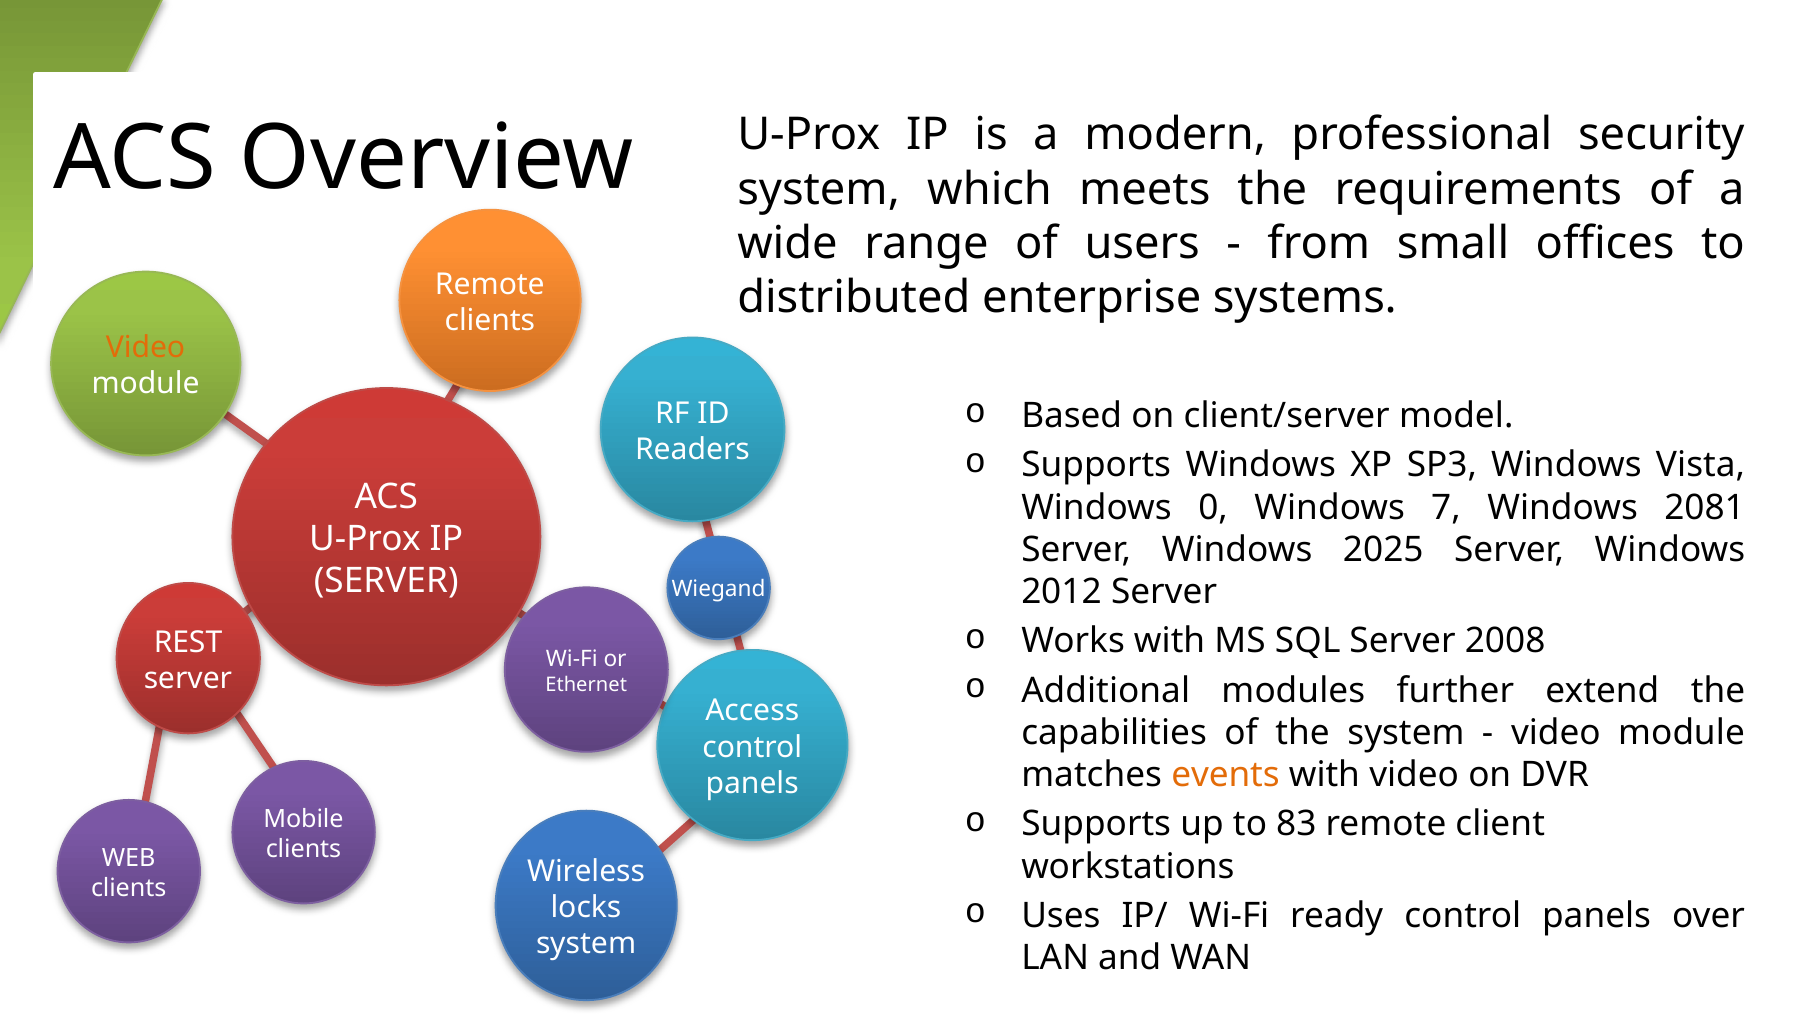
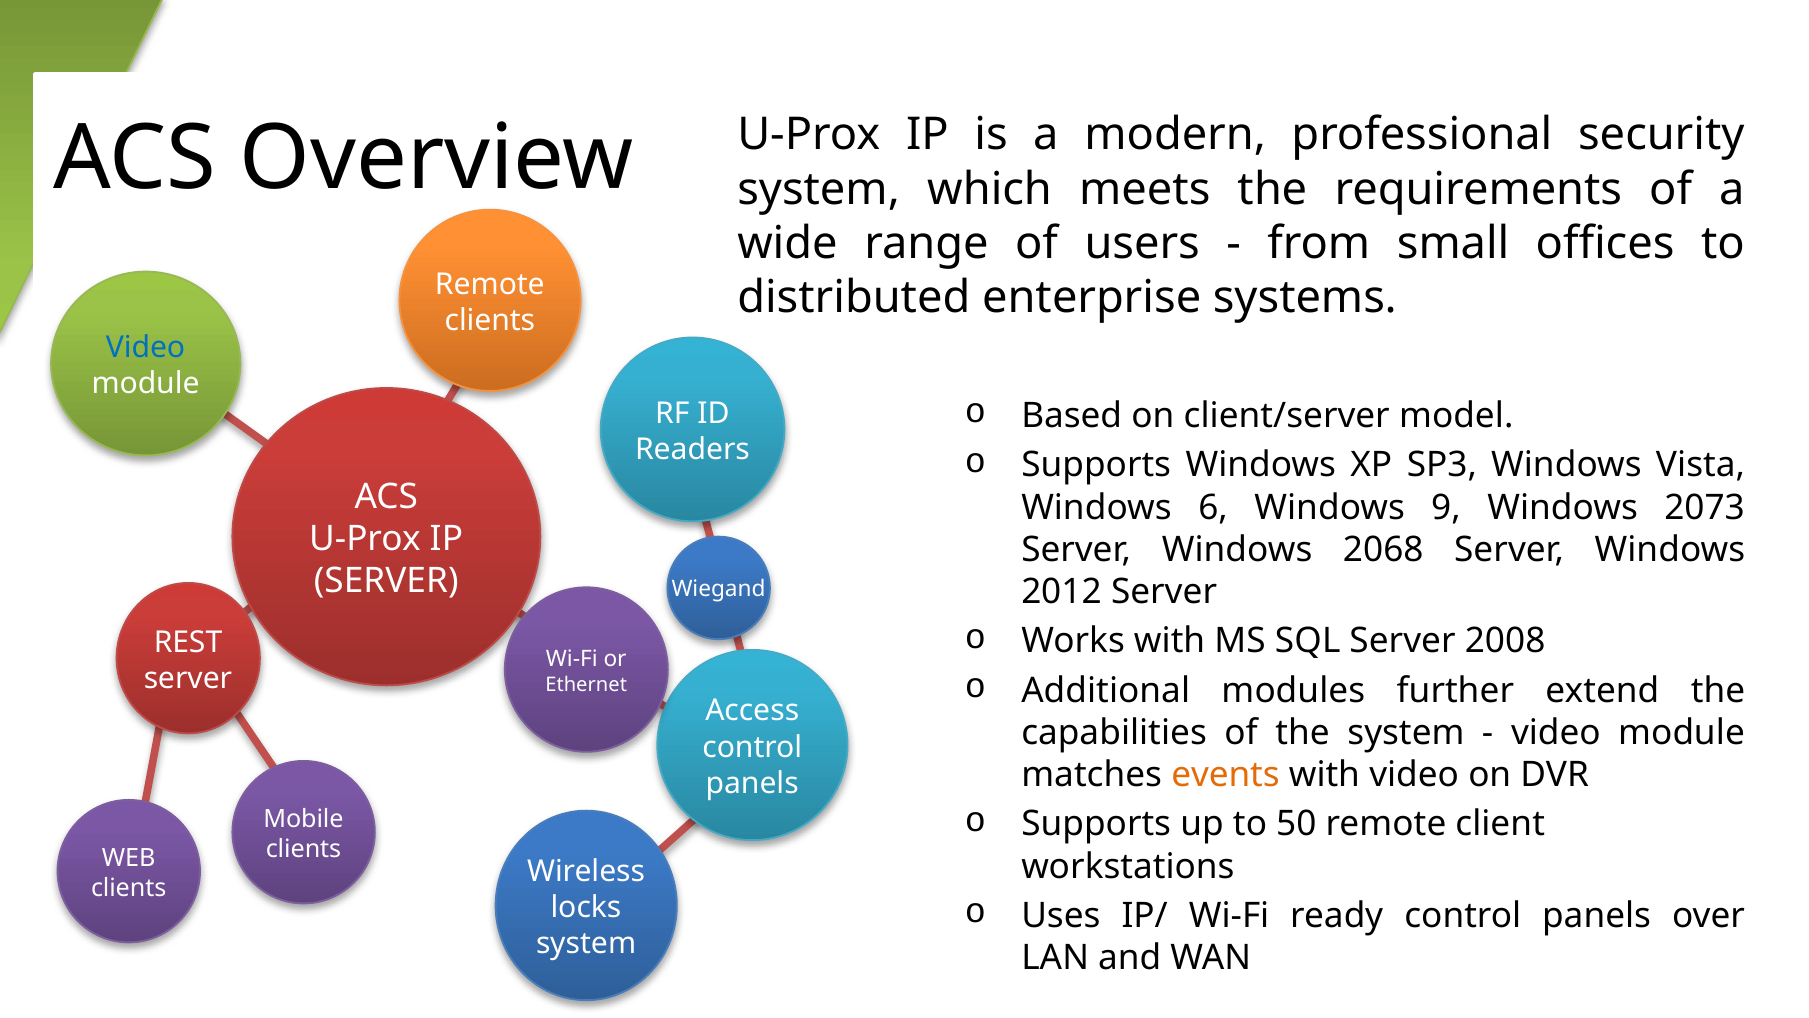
Video colour: orange -> blue (146, 347)
0: 0 -> 6 (1213, 507)
7: 7 -> 9 (1446, 507)
2081: 2081 -> 2073 (1705, 507)
2025: 2025 -> 2068 (1383, 549)
83: 83 -> 50 (1296, 824)
